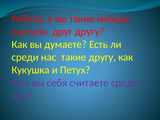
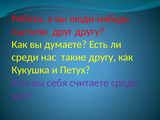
такие-нибудь: такие-нибудь -> люди-нибудь (100, 19)
